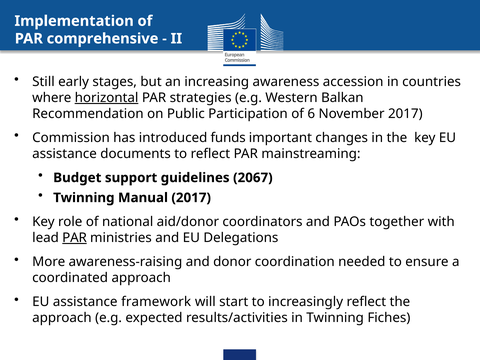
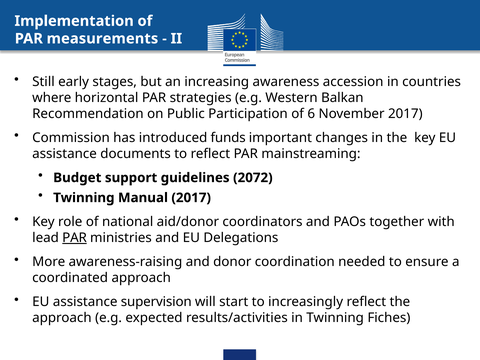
comprehensive: comprehensive -> measurements (102, 39)
horizontal underline: present -> none (107, 98)
2067: 2067 -> 2072 (253, 178)
framework: framework -> supervision (156, 302)
